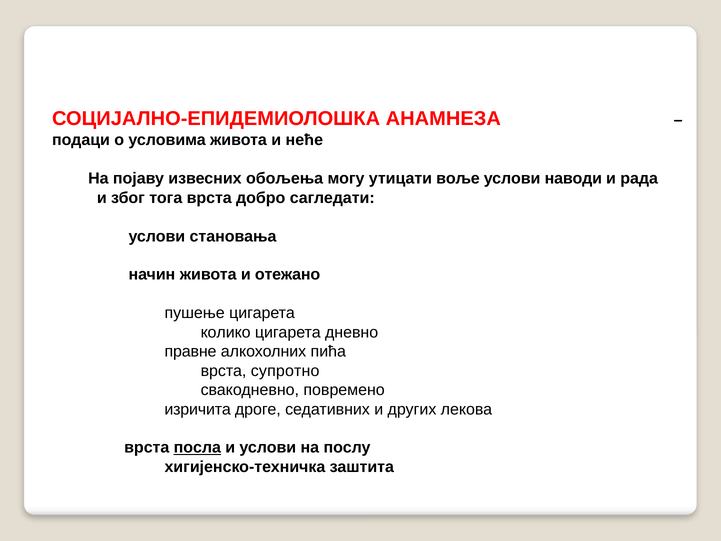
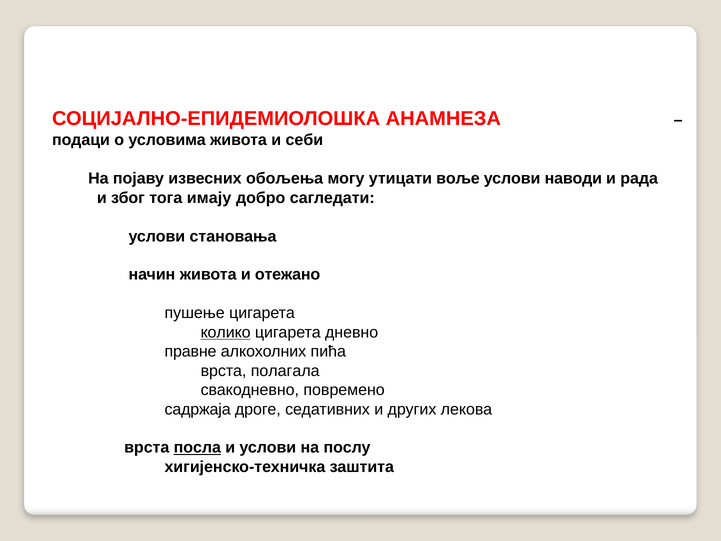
неће: неће -> себи (304, 140)
тога врста: врста -> имају (209, 198)
колико underline: none -> present (226, 332)
супротно: супротно -> полагала (285, 371)
изричита: изричита -> садржаја (198, 409)
